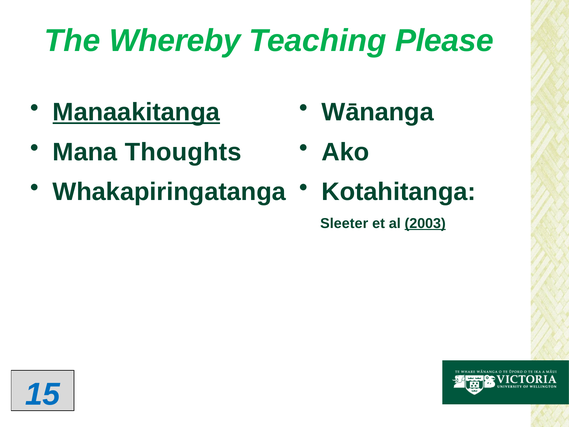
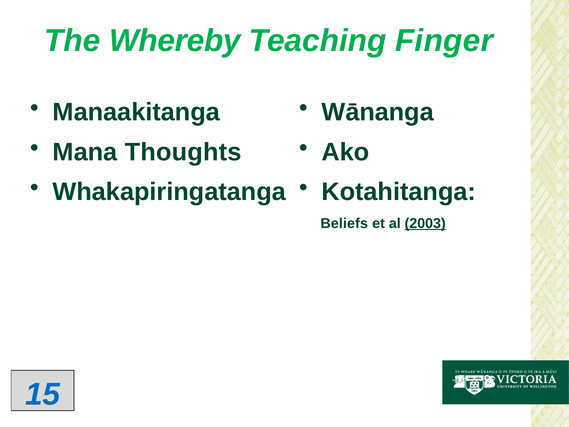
Please: Please -> Finger (444, 41)
Manaakitanga underline: present -> none (136, 112)
Sleeter: Sleeter -> Beliefs (344, 223)
